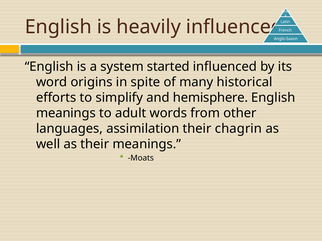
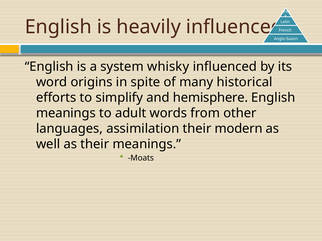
started: started -> whisky (168, 67)
chagrin: chagrin -> modern (239, 129)
